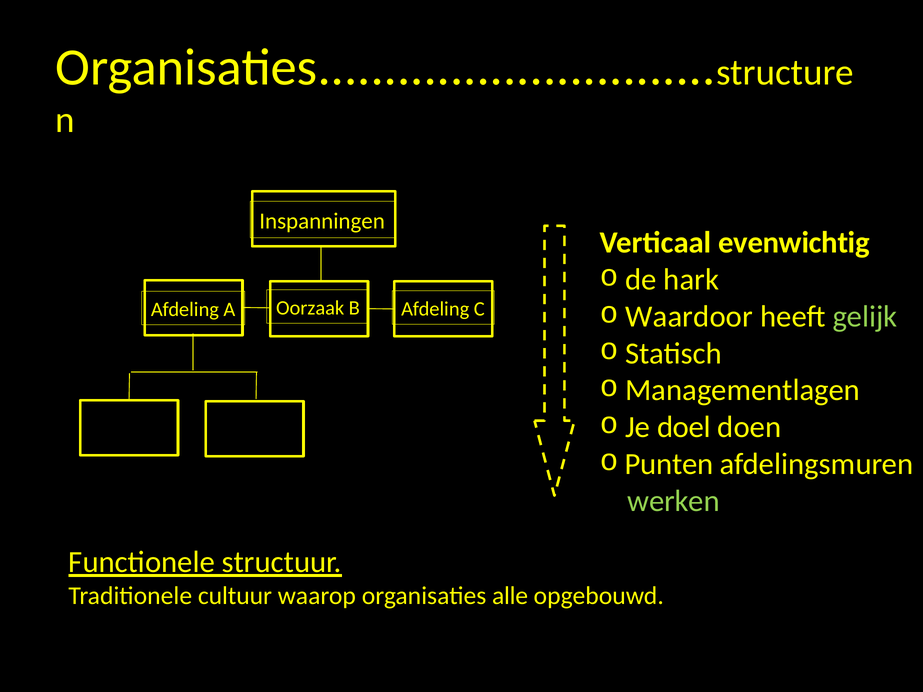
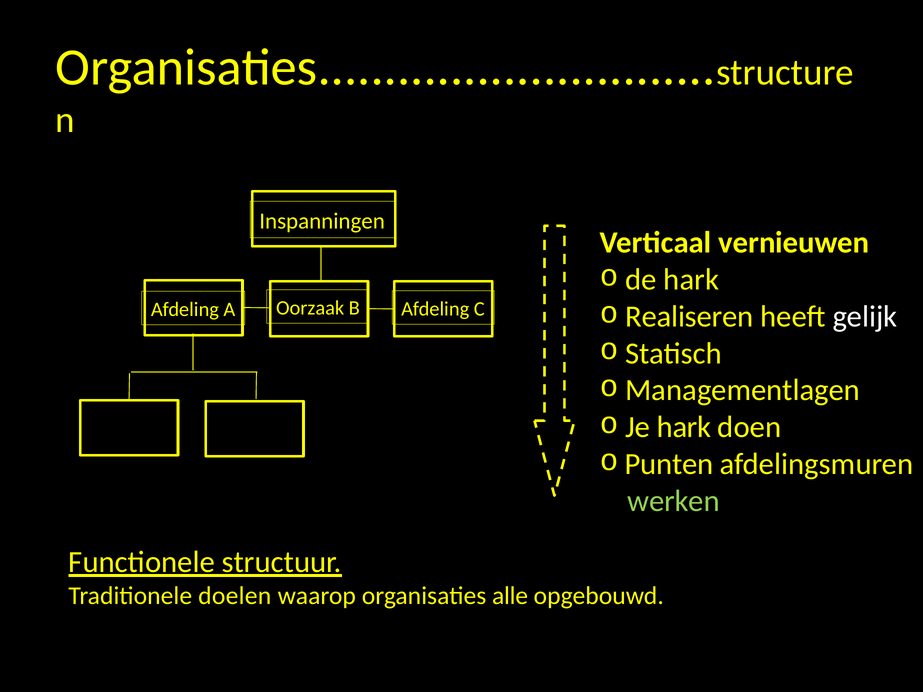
evenwichtig: evenwichtig -> vernieuwen (794, 243)
Waardoor: Waardoor -> Realiseren (689, 317)
gelijk colour: light green -> white (865, 317)
Je doel: doel -> hark (684, 427)
cultuur: cultuur -> doelen (235, 596)
